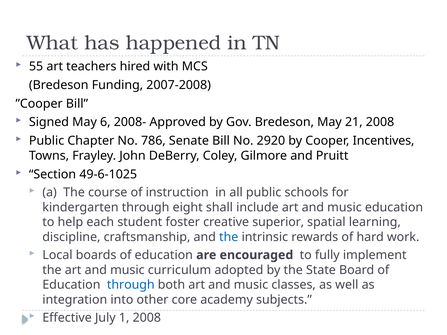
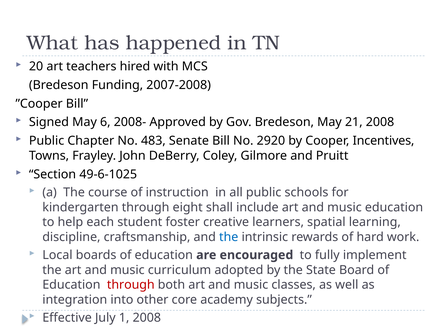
55: 55 -> 20 (36, 66)
786: 786 -> 483 (153, 141)
superior: superior -> learners (278, 222)
through colour: blue -> red (131, 285)
